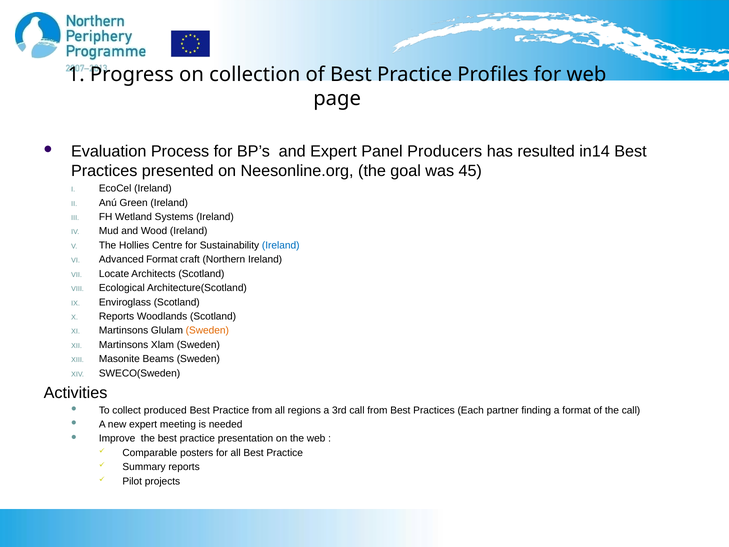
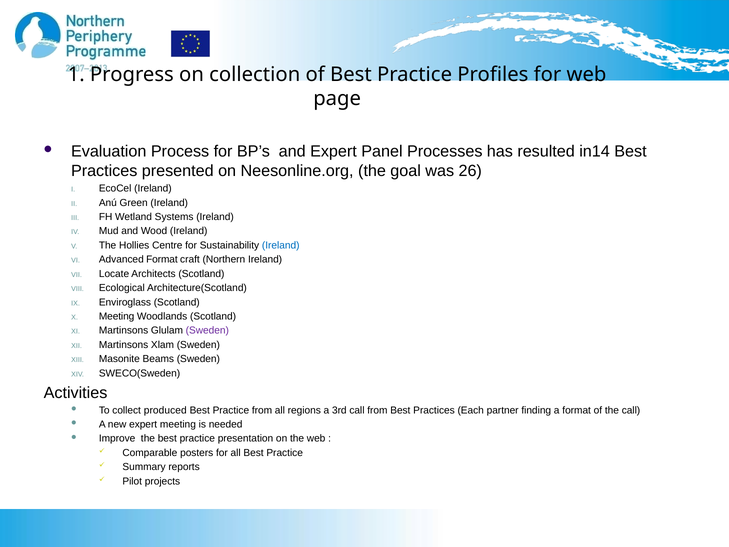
Producers: Producers -> Processes (445, 152)
45: 45 -> 26 (470, 171)
Reports: Reports -> Meeting (117, 316)
Sweden colour: orange -> purple (207, 330)
